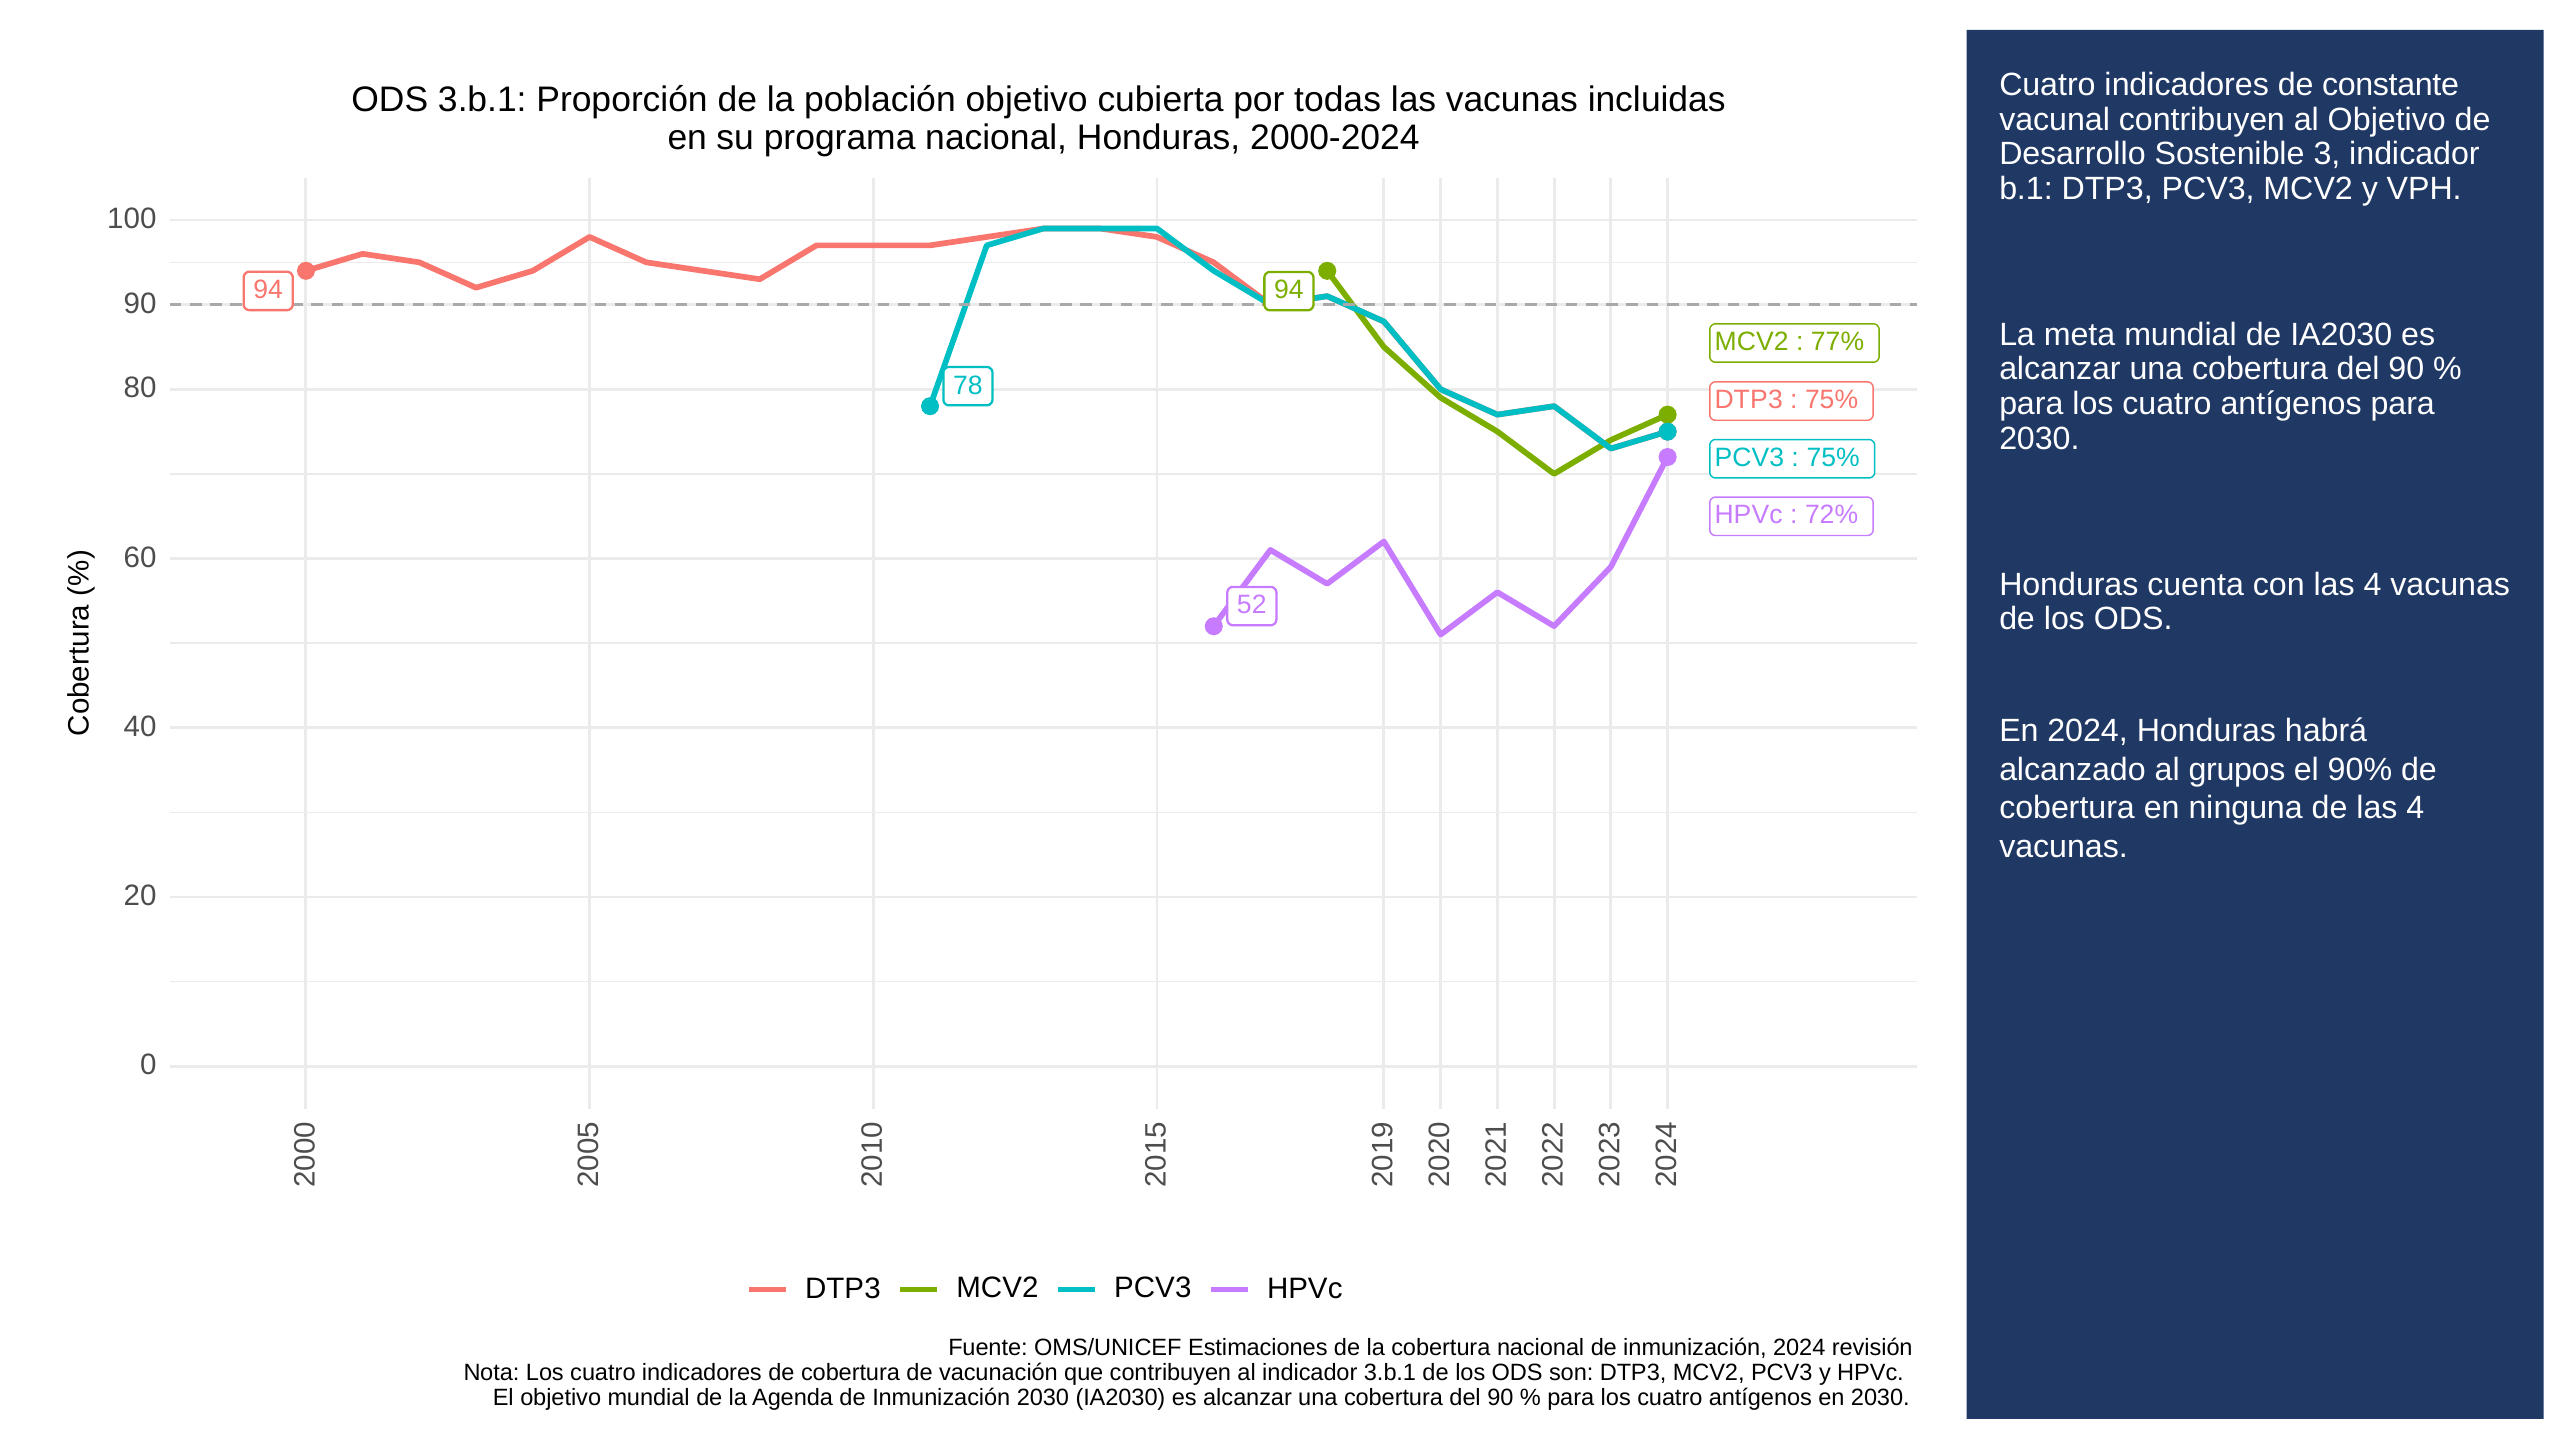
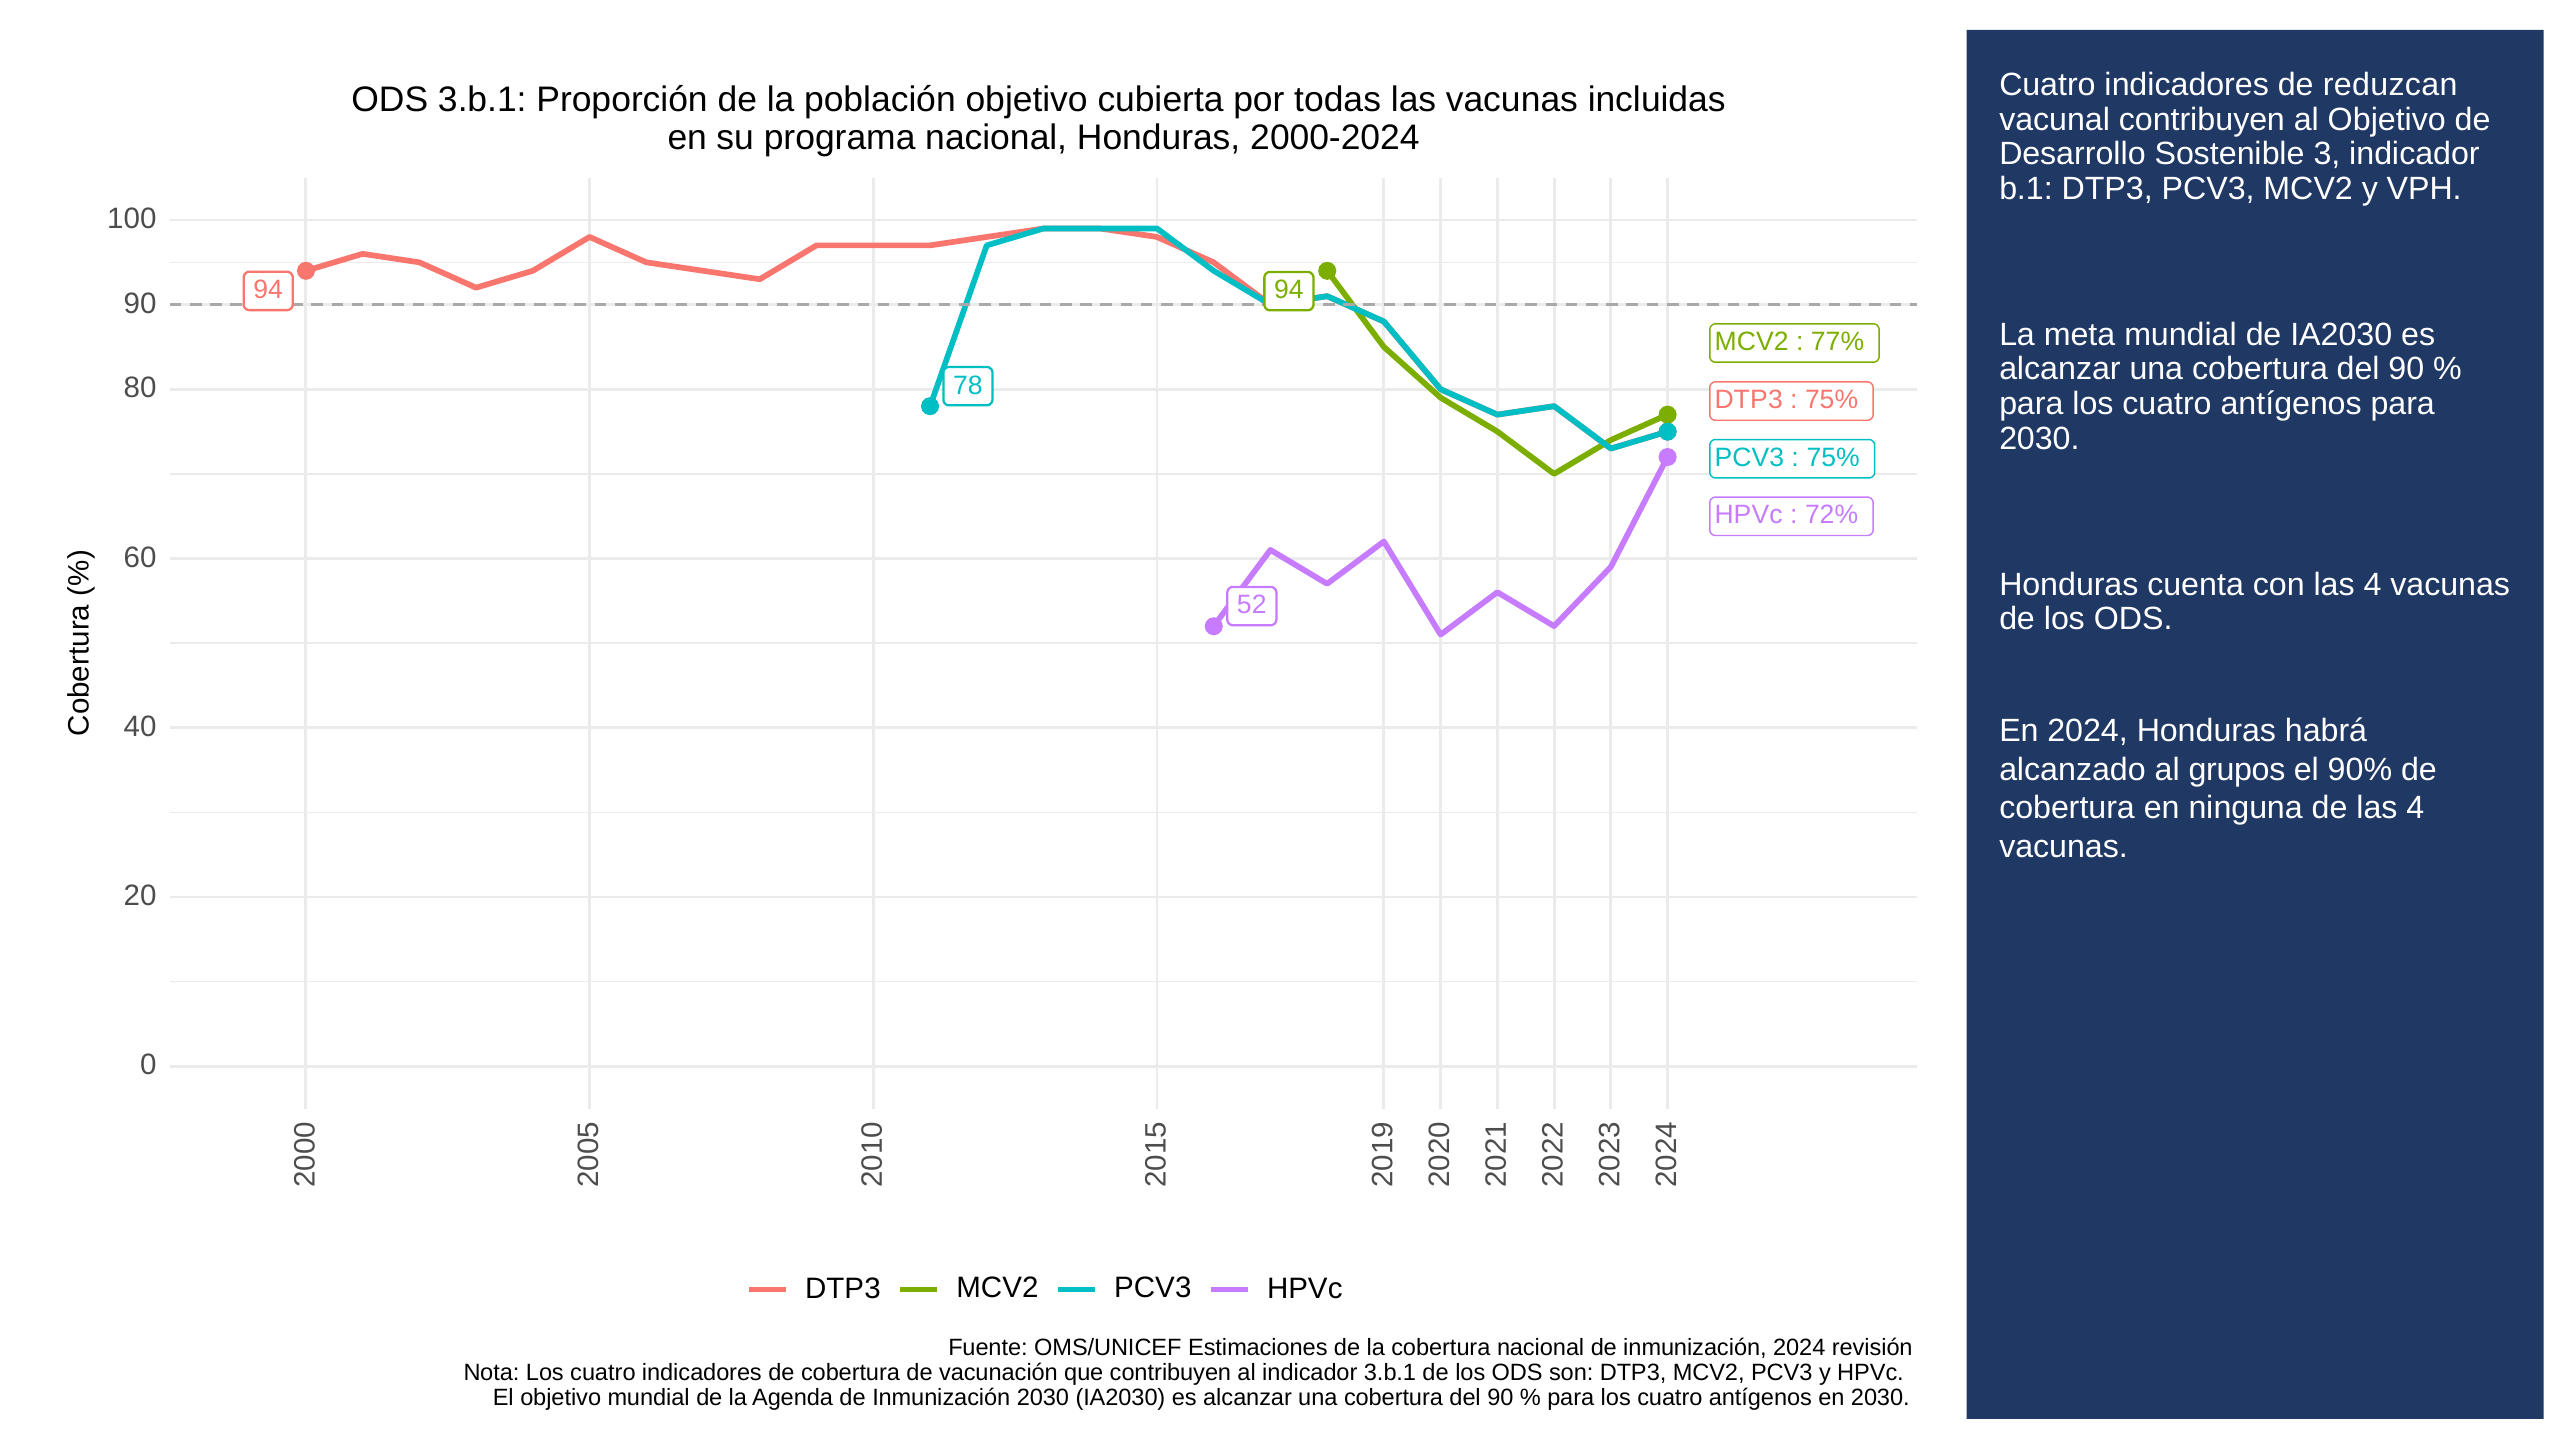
constante: constante -> reduzcan (2390, 85)
